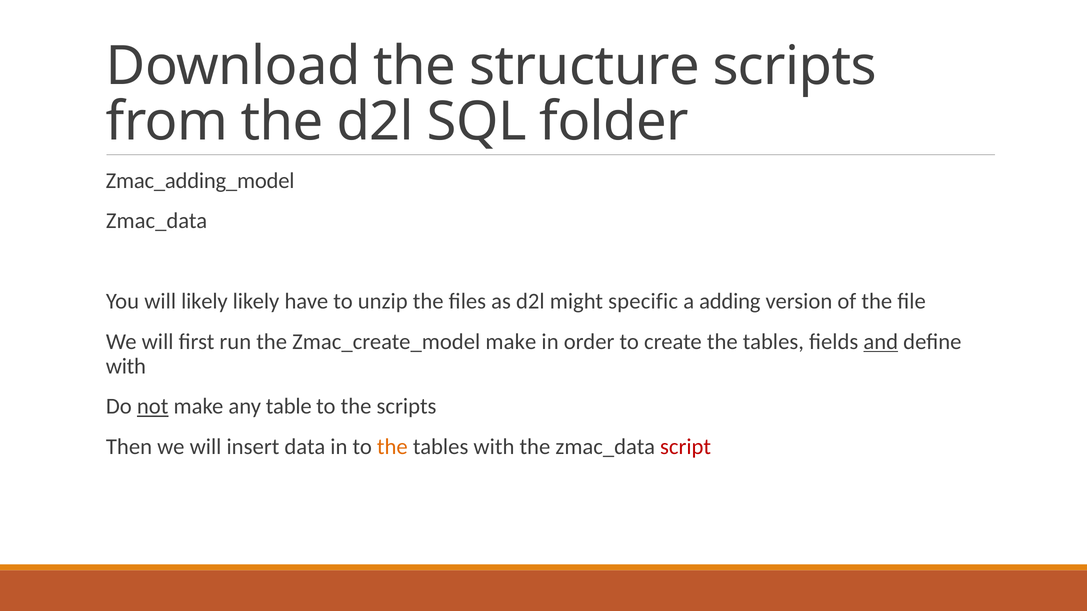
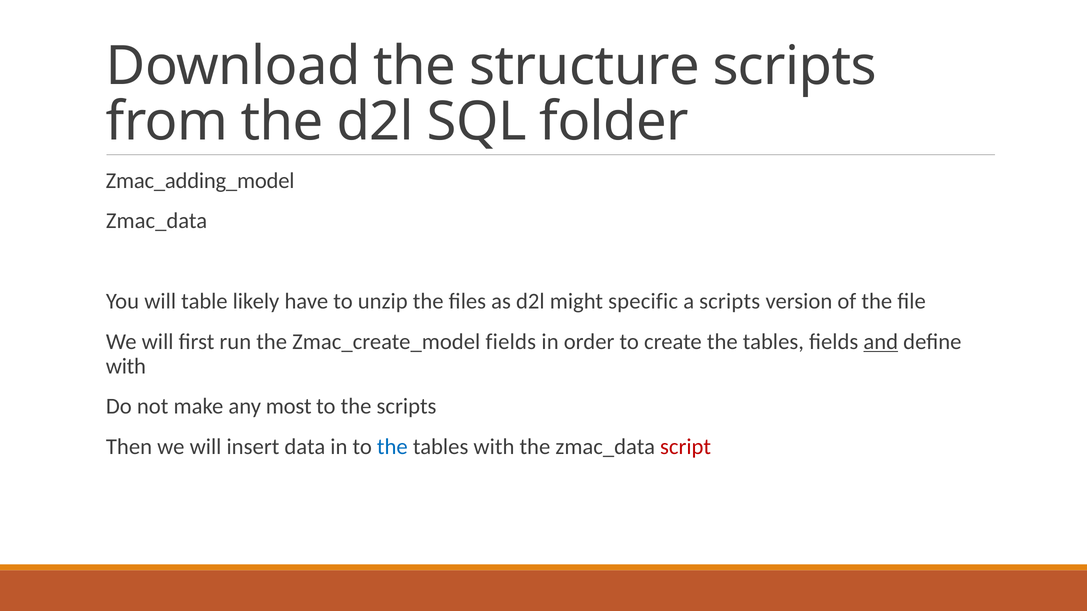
will likely: likely -> table (204, 302)
a adding: adding -> scripts (730, 302)
Zmac_create_model make: make -> fields (511, 342)
not underline: present -> none (153, 407)
table: table -> most (289, 407)
the colour: orange -> blue (392, 447)
